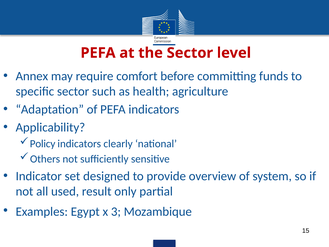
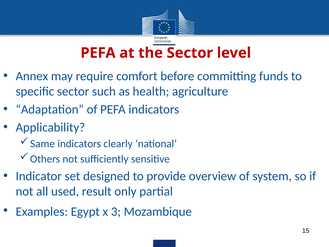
Policy: Policy -> Same (42, 144)
